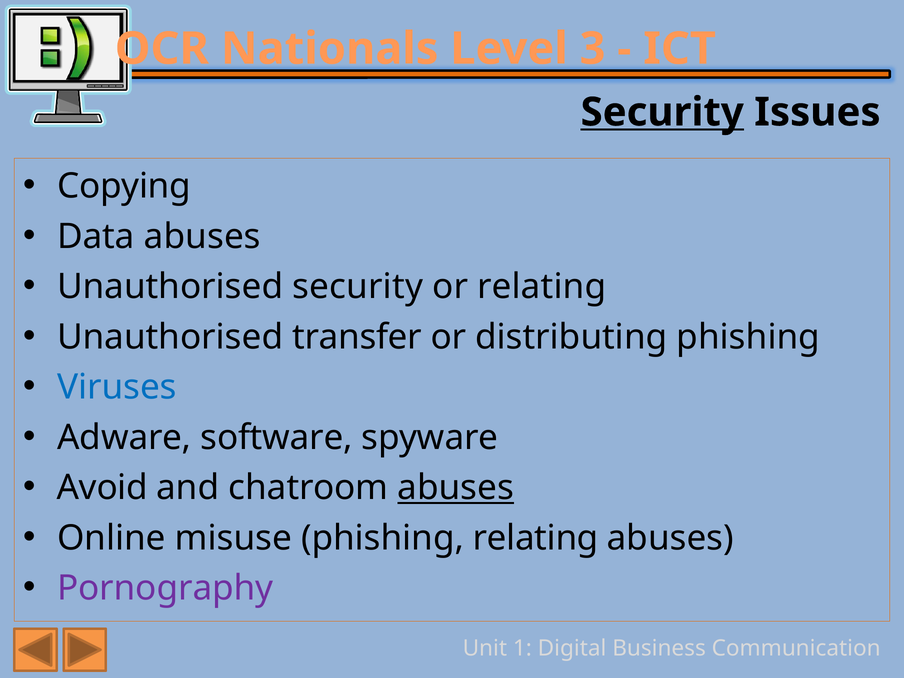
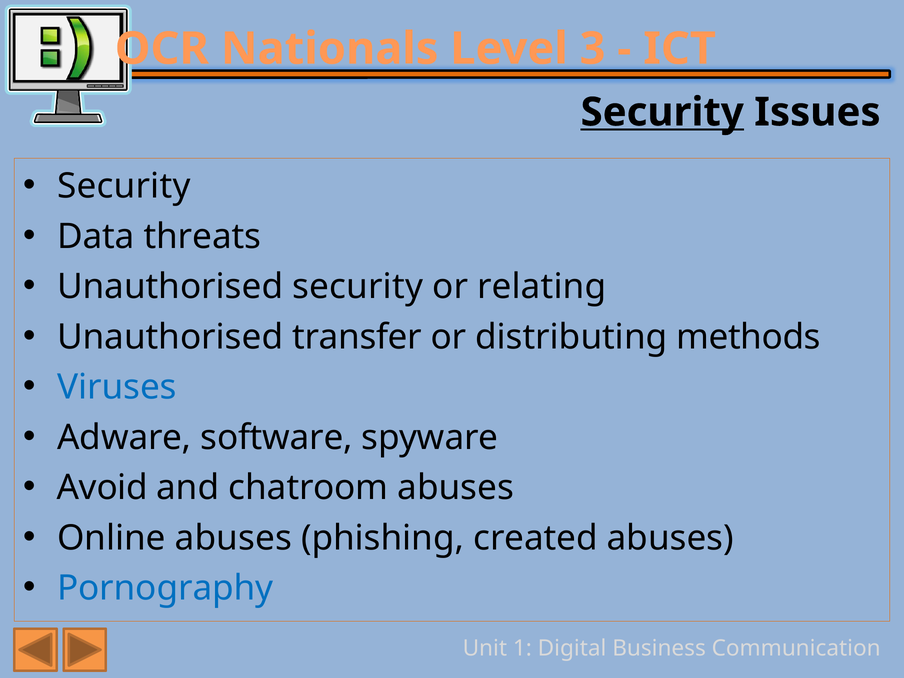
Copying: Copying -> Security (124, 186)
Data abuses: abuses -> threats (202, 237)
distributing phishing: phishing -> methods (748, 337)
abuses underline: present -> none (456, 488)
Online misuse: misuse -> abuses (233, 538)
phishing relating: relating -> created (536, 538)
Pornography colour: purple -> blue (165, 588)
